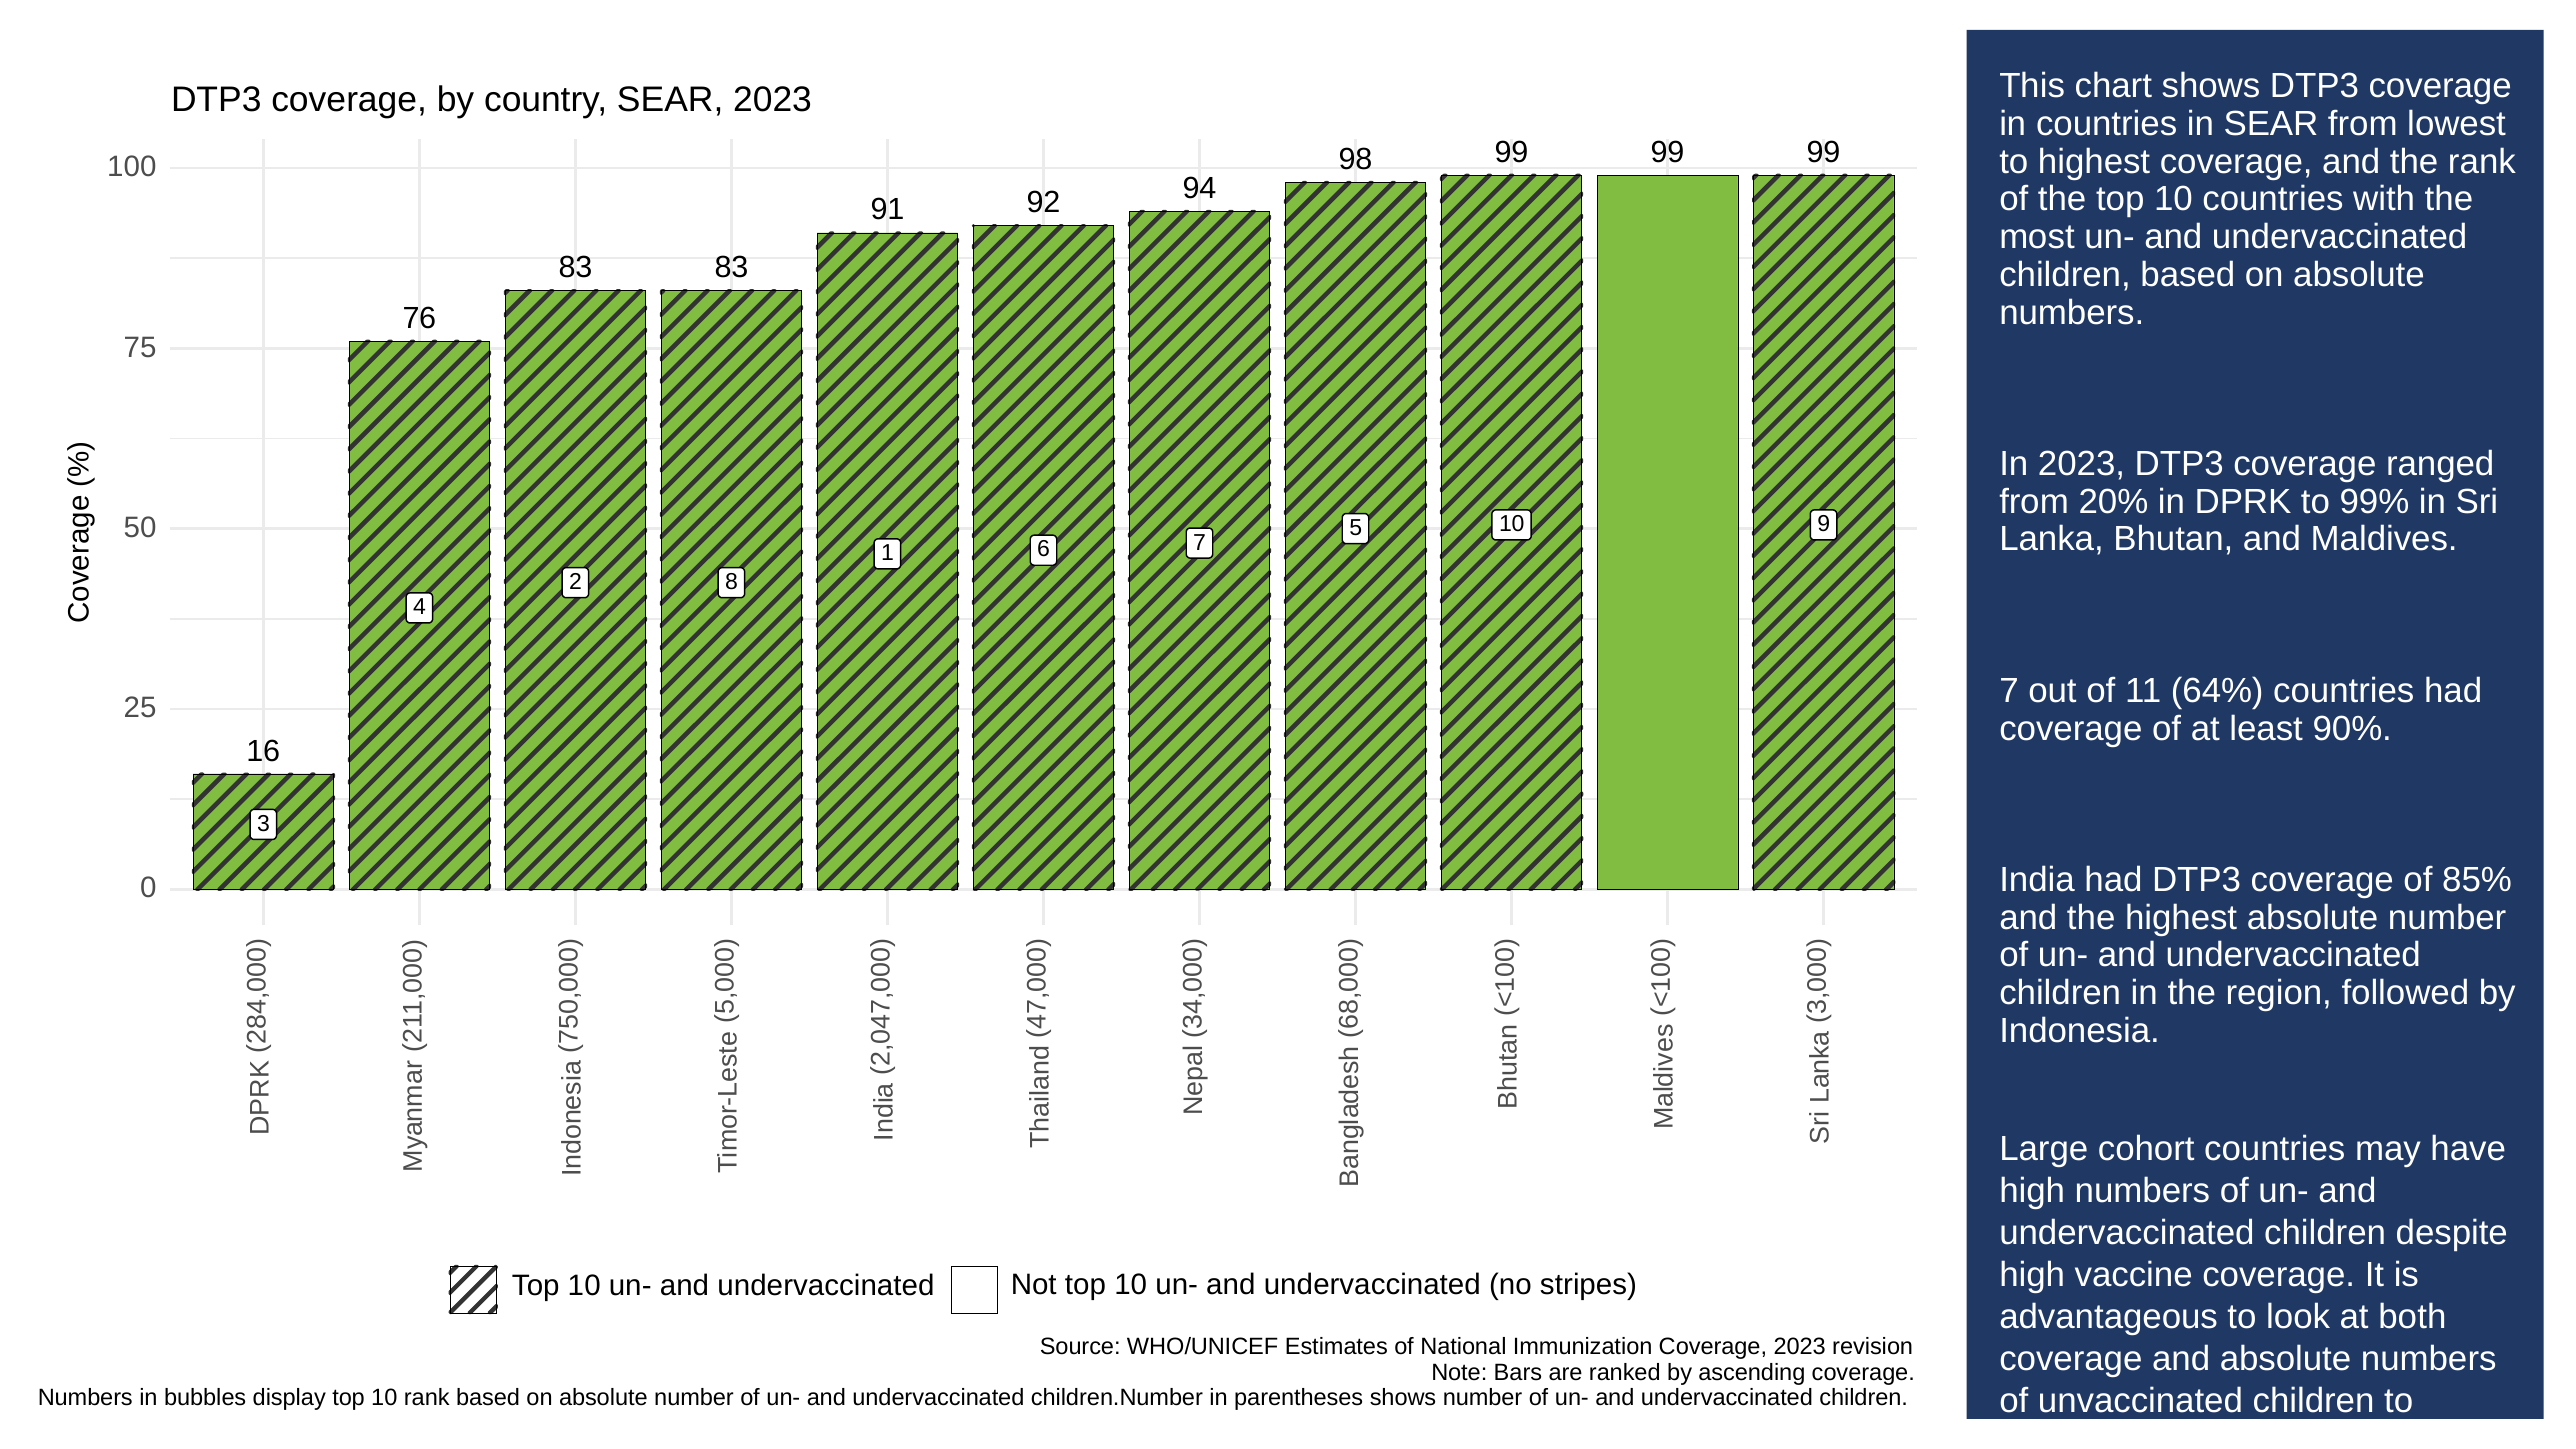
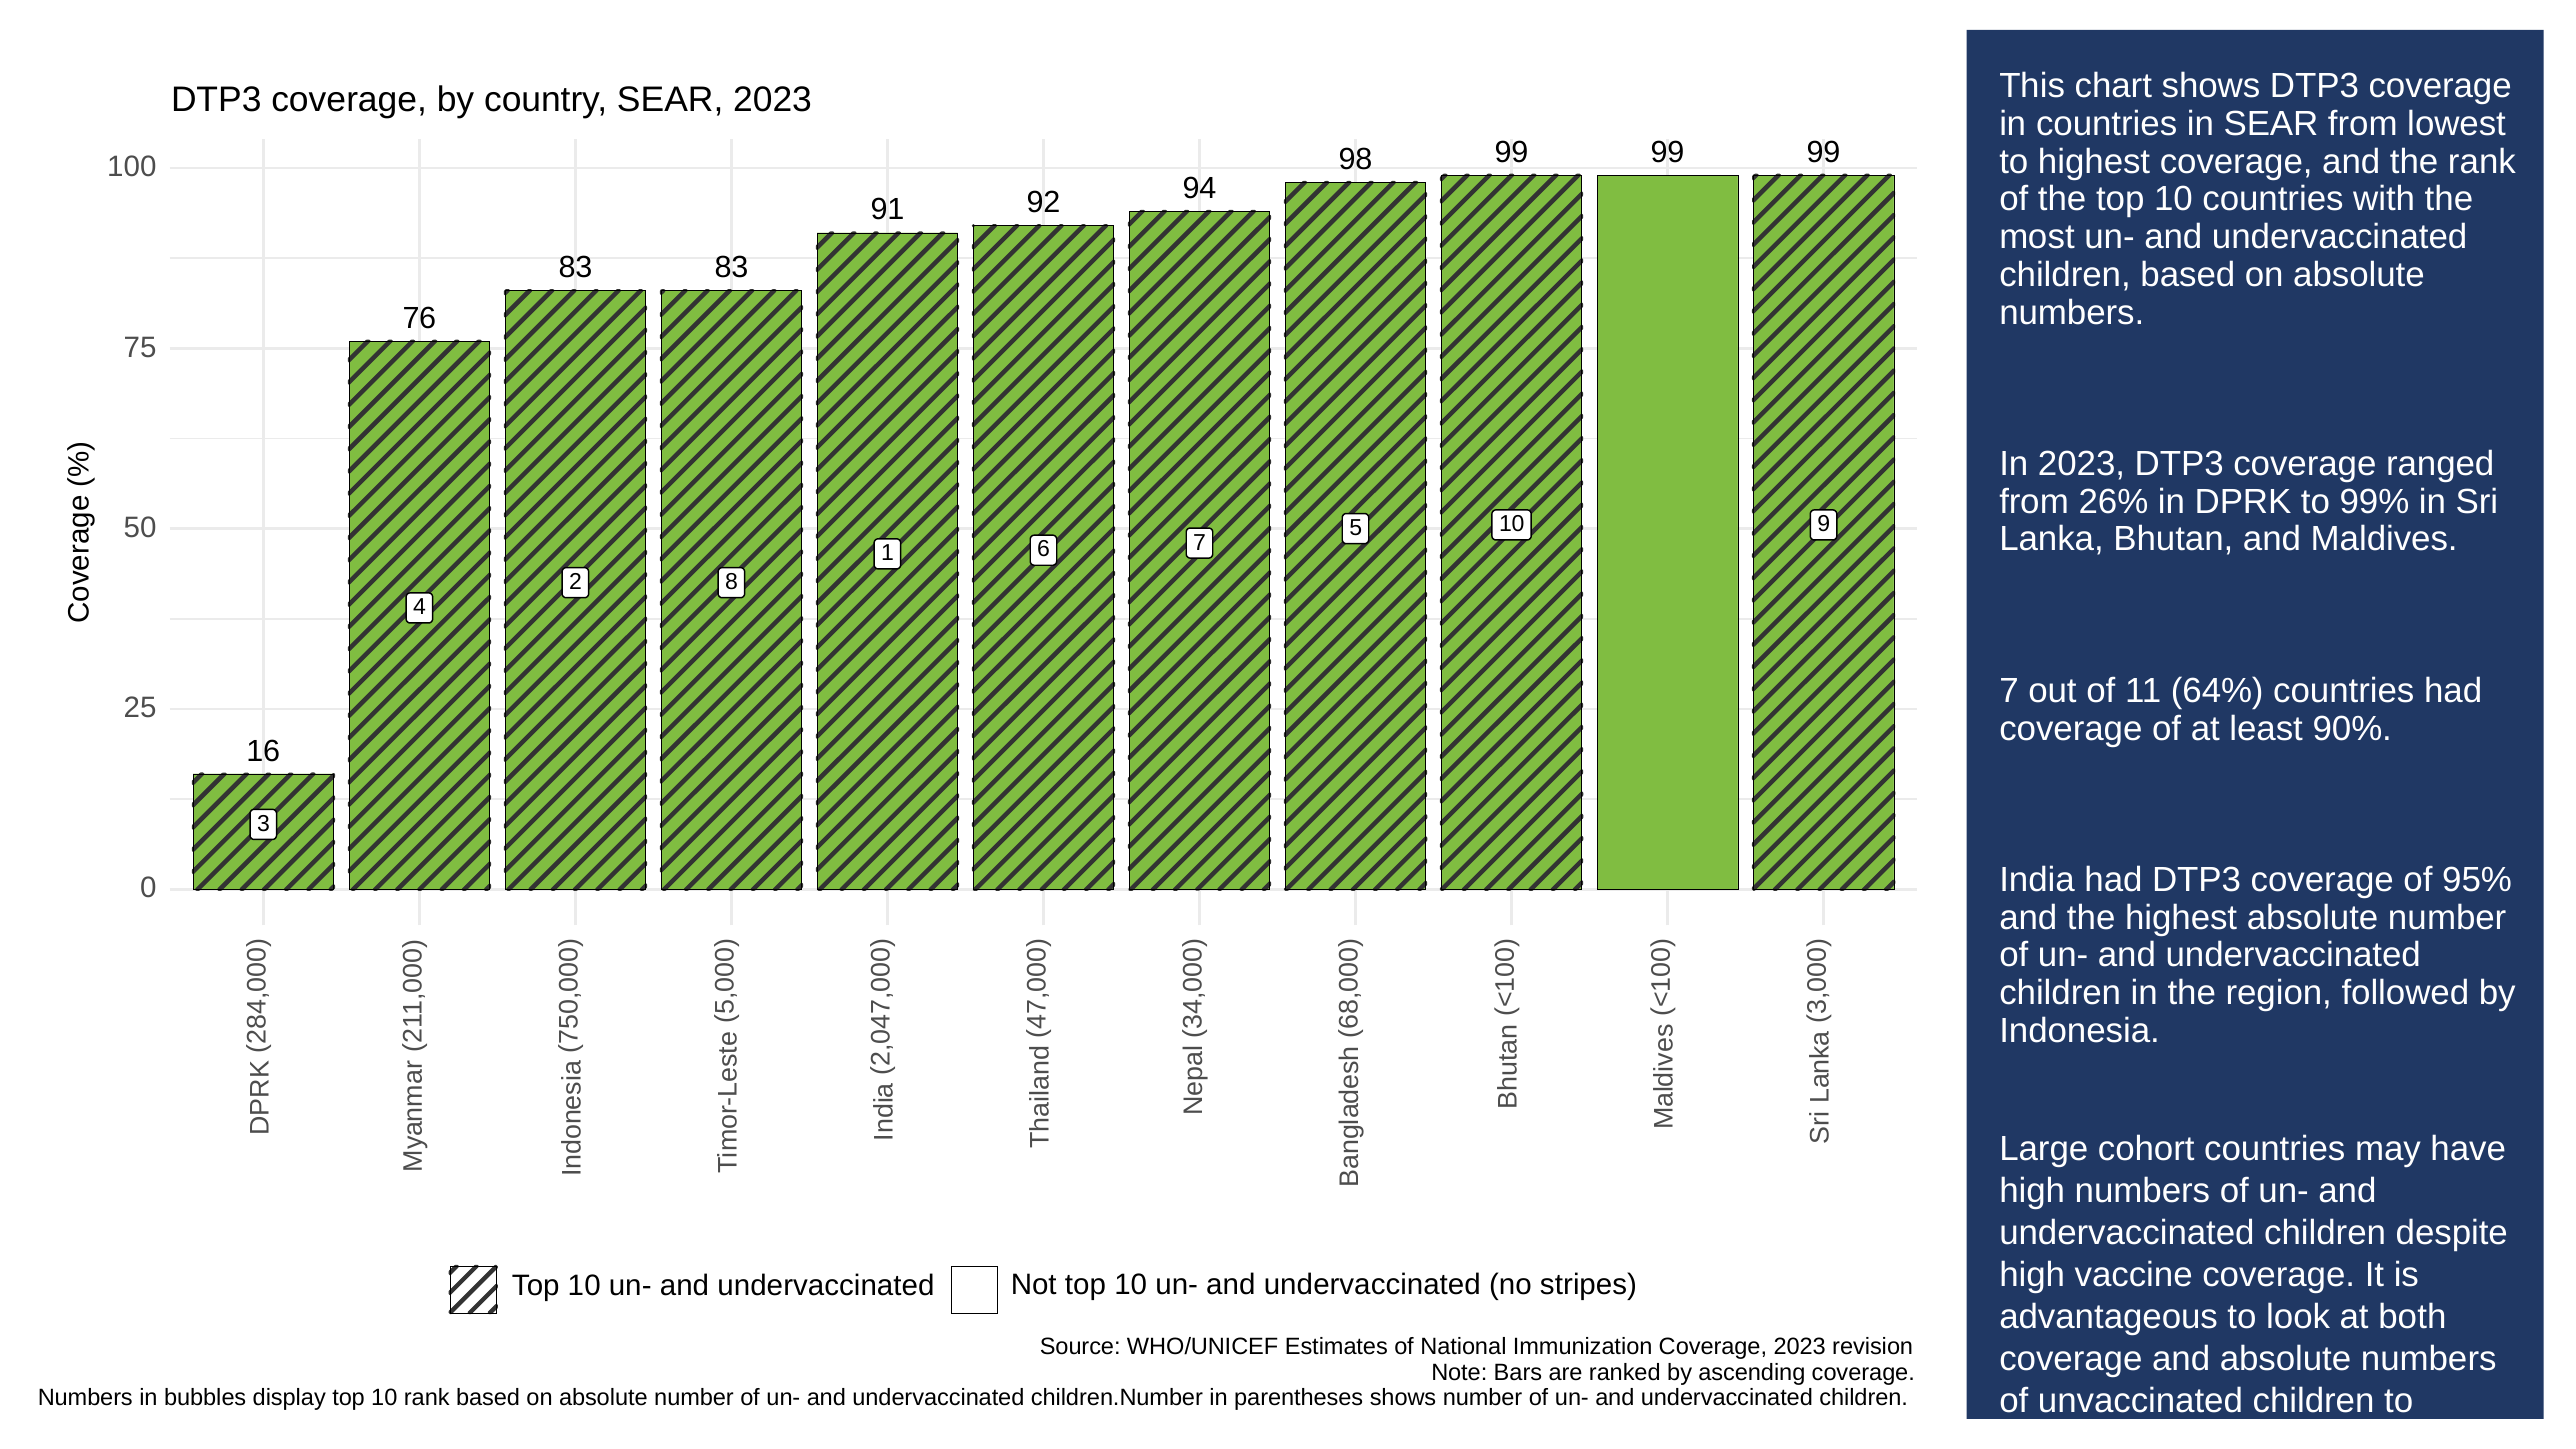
20%: 20% -> 26% (2113, 502)
85%: 85% -> 95% (2477, 880)
